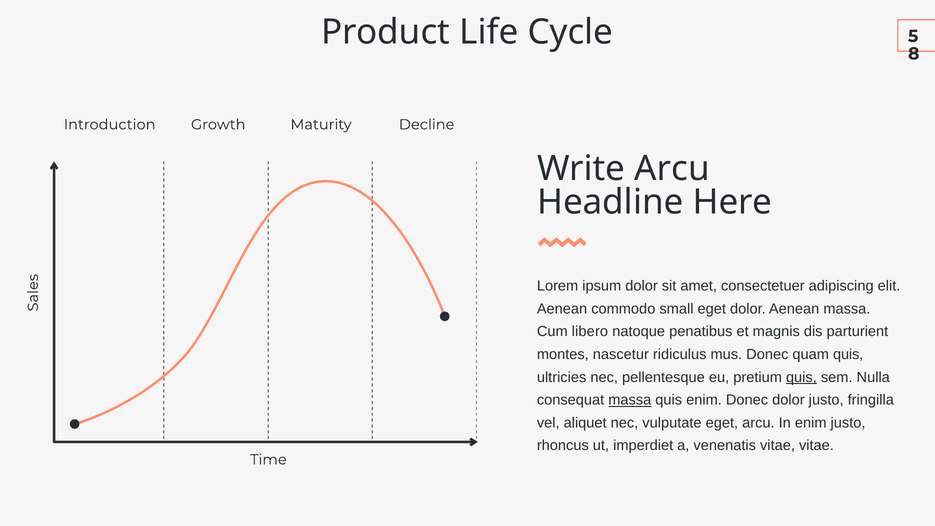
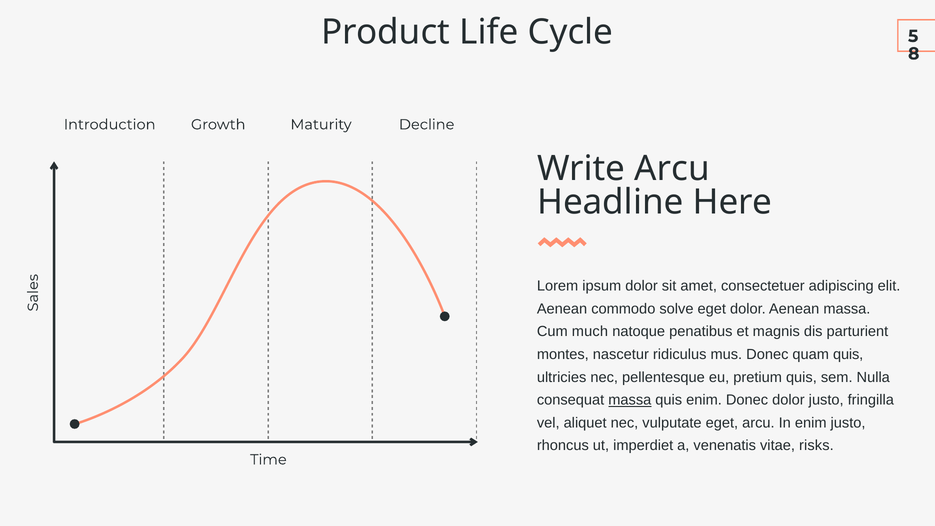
small: small -> solve (676, 309)
libero: libero -> much (590, 332)
quis underline: present -> none (801, 377)
vitae vitae: vitae -> risks (816, 446)
